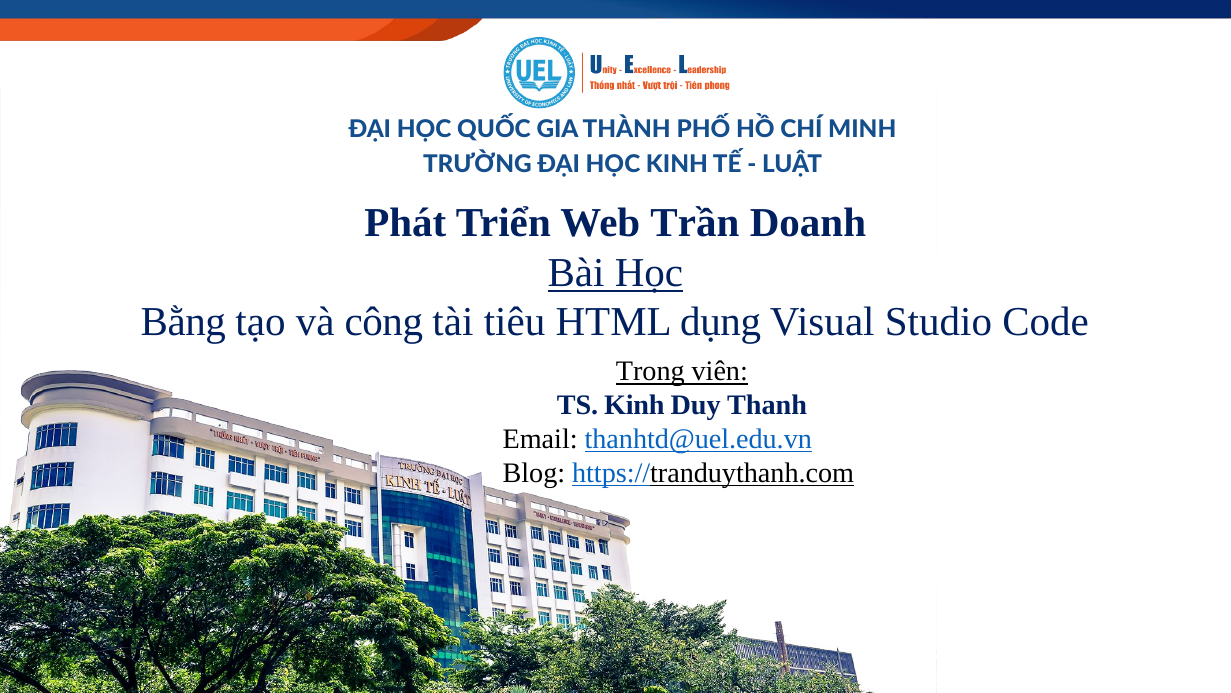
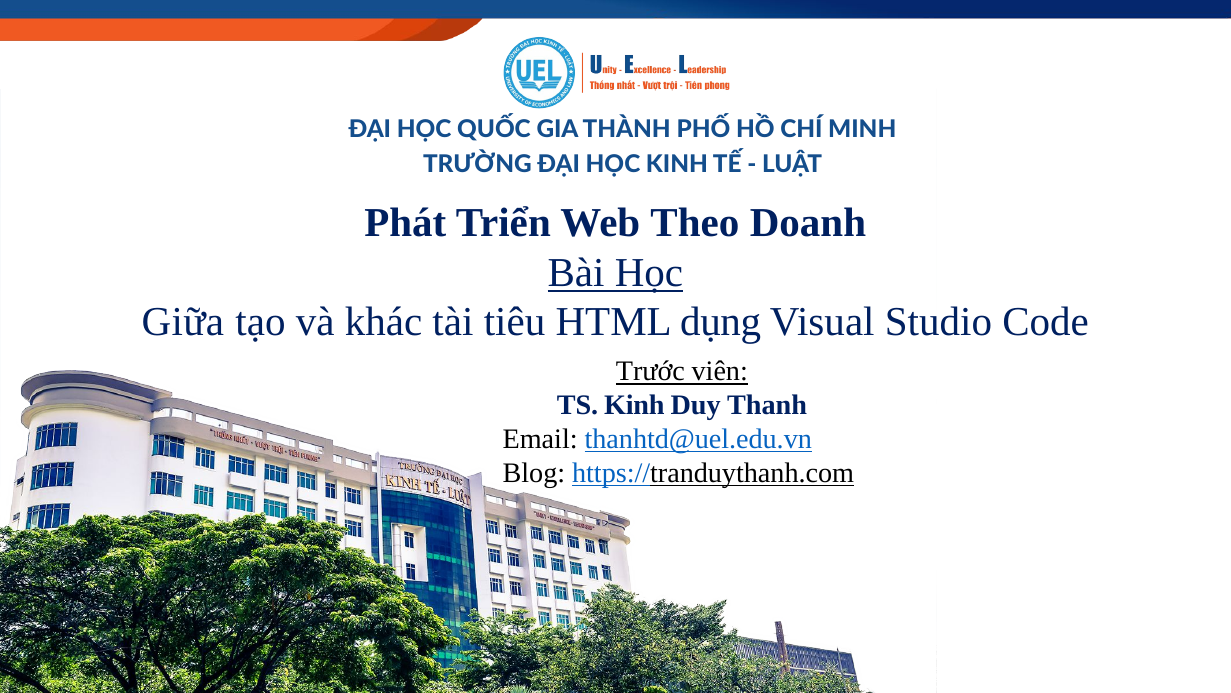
Trần: Trần -> Theo (695, 223)
Bằng: Bằng -> Giữa (183, 322)
công: công -> khác (384, 322)
Trong: Trong -> Trước (650, 371)
